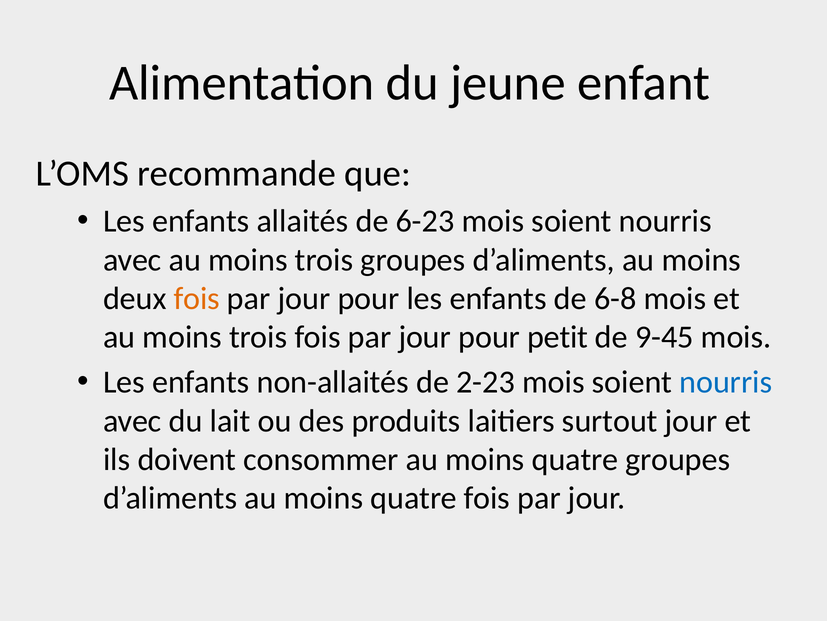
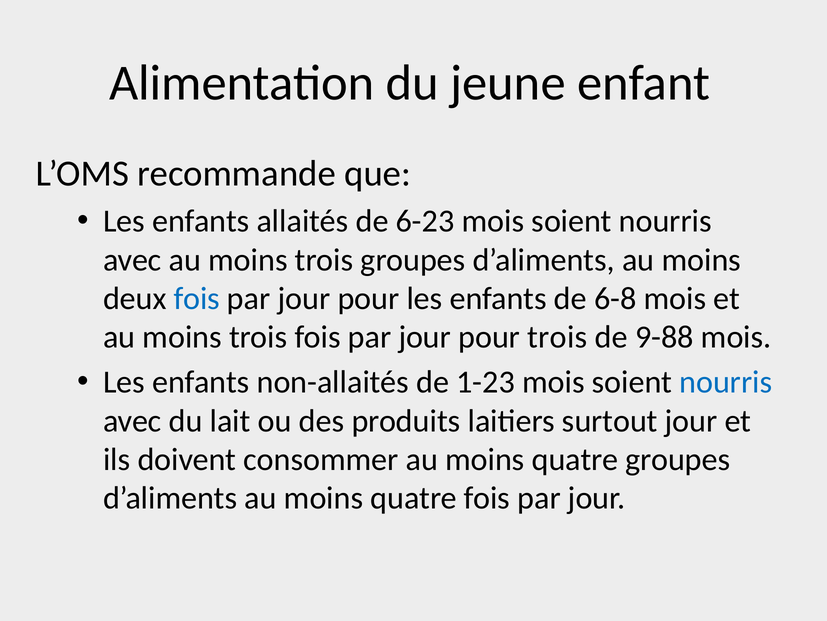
fois colour: orange -> blue (197, 298)
pour petit: petit -> trois (557, 337)
9-45: 9-45 -> 9-88 (664, 337)
2-23: 2-23 -> 1-23 (486, 382)
